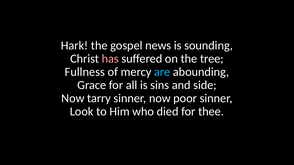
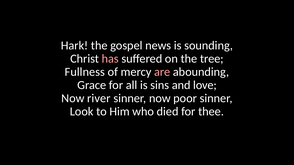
are colour: light blue -> pink (162, 72)
side: side -> love (205, 85)
tarry: tarry -> river (99, 98)
